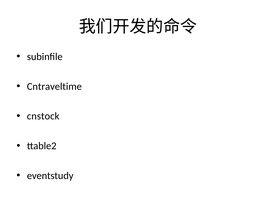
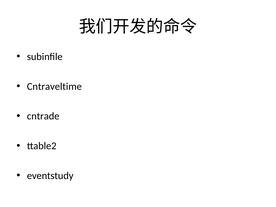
cnstock: cnstock -> cntrade (43, 116)
